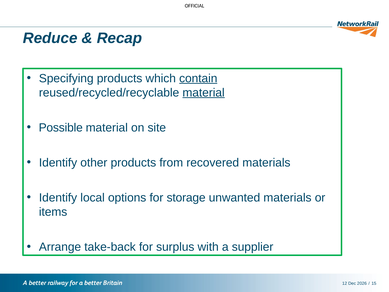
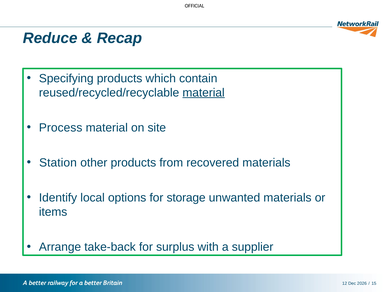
contain underline: present -> none (198, 78)
Possible: Possible -> Process (61, 128)
Identify: Identify -> Station (58, 163)
